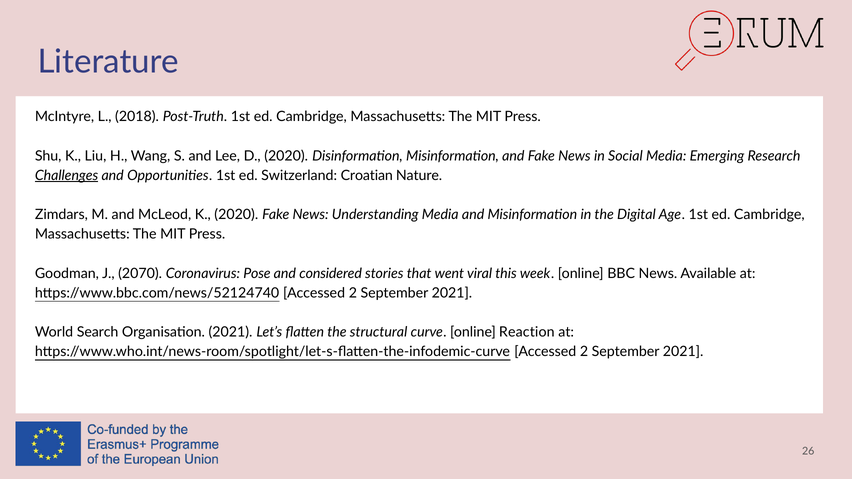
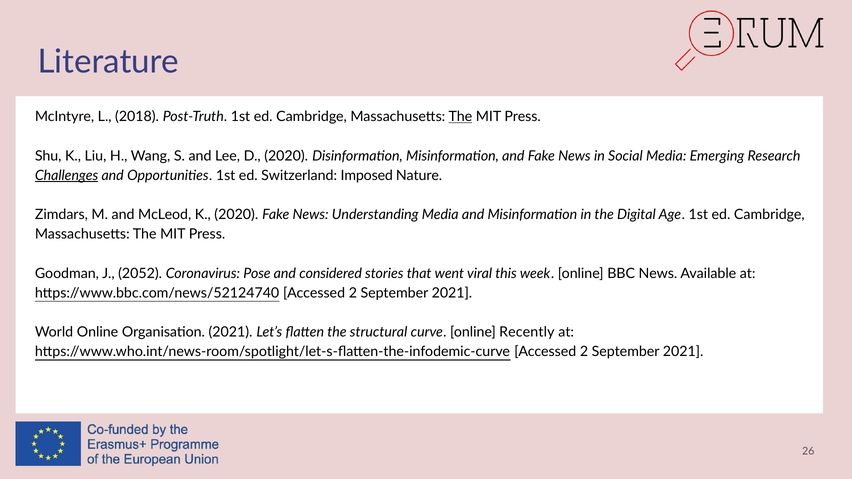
The underline: none -> present (460, 117)
Croatian: Croatian -> Imposed (367, 176)
2070: 2070 -> 2052 (140, 273)
World Search: Search -> Online (98, 332)
Reaction: Reaction -> Recently (527, 332)
